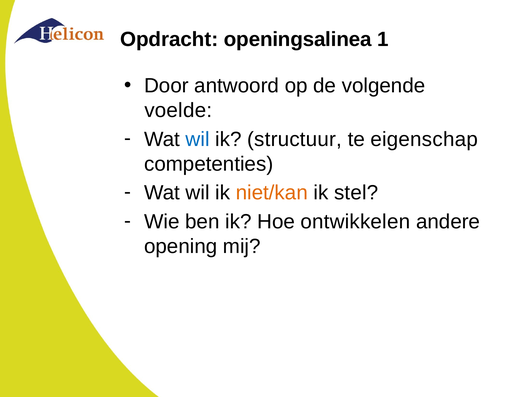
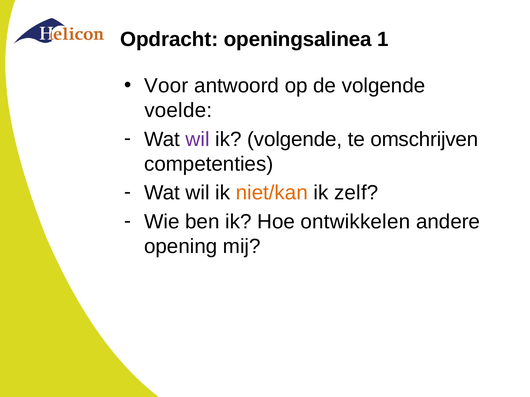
Door: Door -> Voor (166, 86)
wil colour: blue -> purple (198, 139)
ik structuur: structuur -> volgende (295, 139)
eigenschap: eigenschap -> omschrijven (424, 139)
stel: stel -> zelf (356, 193)
